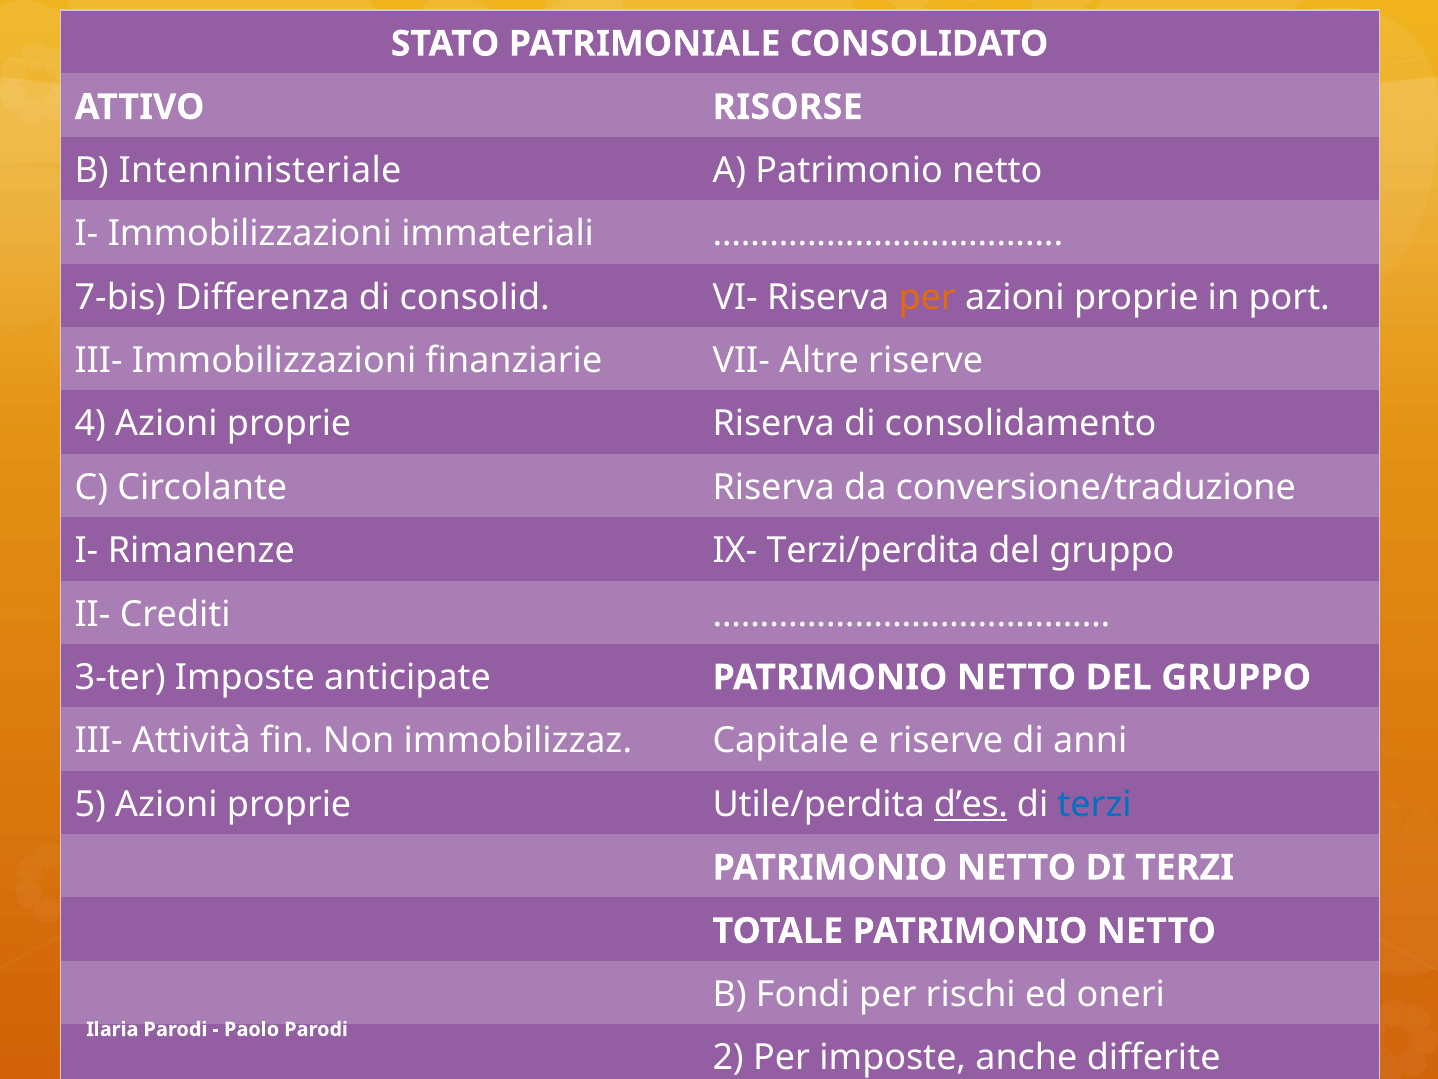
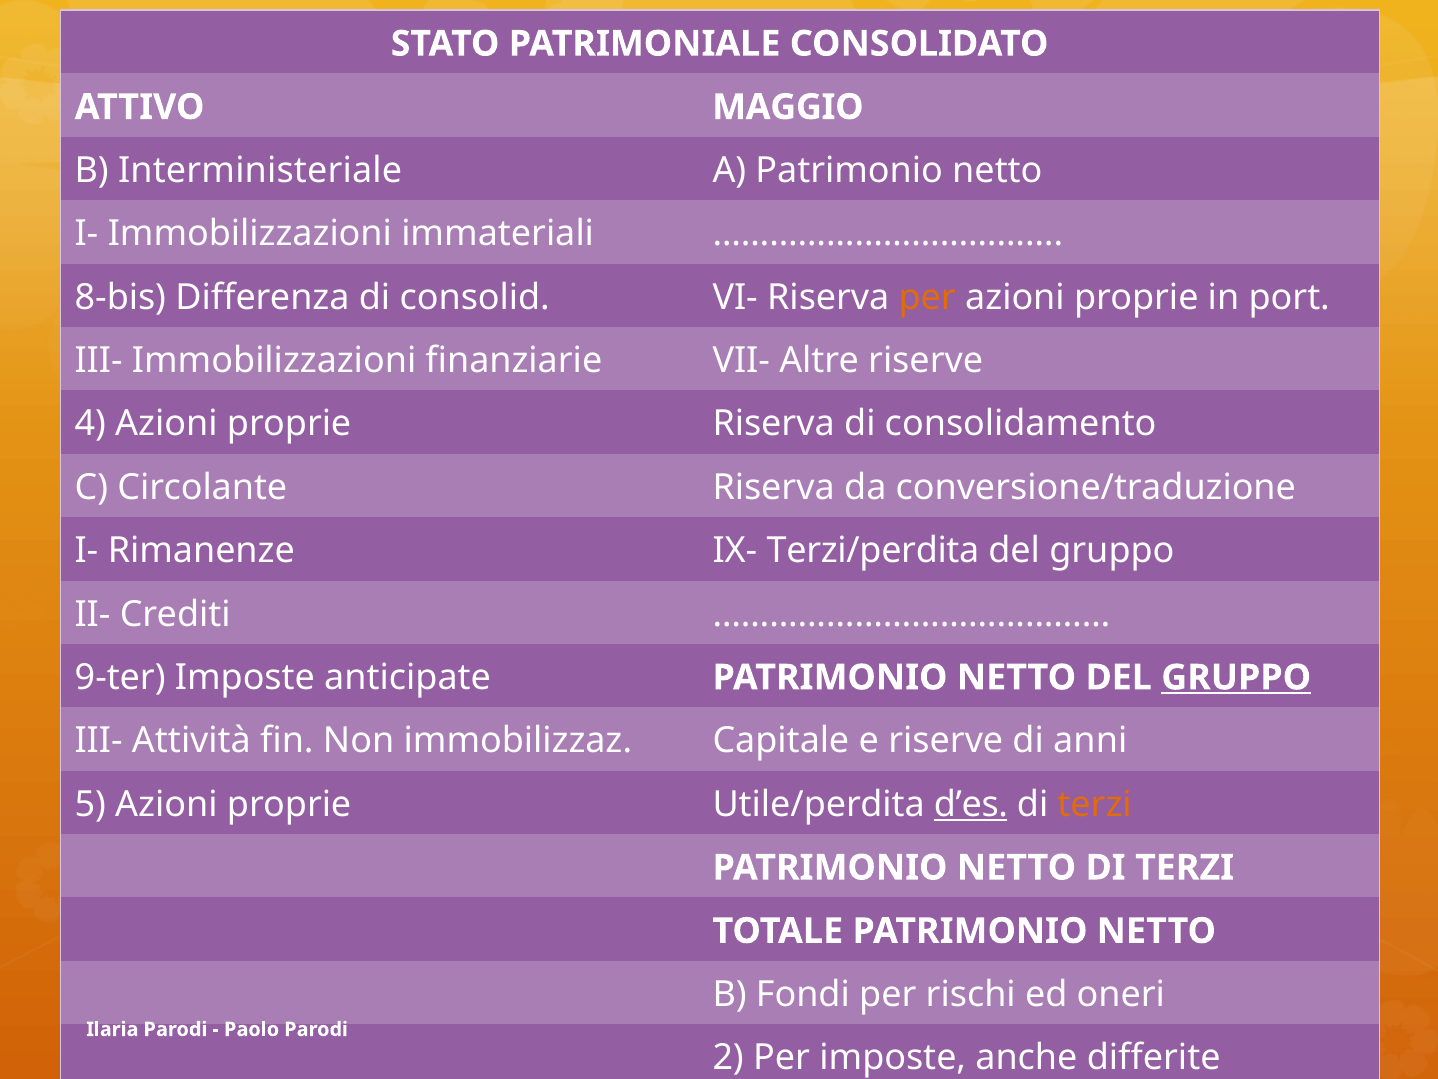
RISORSE: RISORSE -> MAGGIO (788, 107)
Intenninisteriale: Intenninisteriale -> Interministeriale (260, 170)
7-bis: 7-bis -> 8-bis (120, 297)
3-ter: 3-ter -> 9-ter (120, 677)
GRUPPO underline: none -> present (1236, 677)
terzi colour: blue -> orange (1095, 804)
